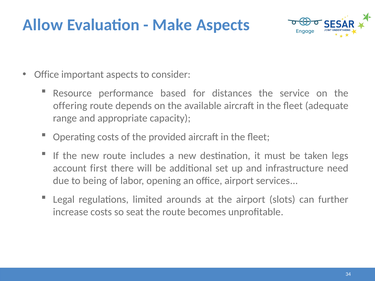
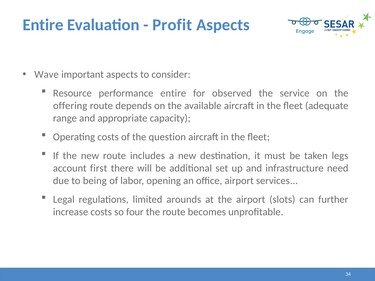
Allow: Allow -> Entire (43, 25)
Make: Make -> Profit (172, 25)
Office: Office -> Wave (47, 74)
performance based: based -> entire (173, 93)
distances: distances -> observed (232, 93)
provided: provided -> question (167, 137)
seat: seat -> four (135, 212)
